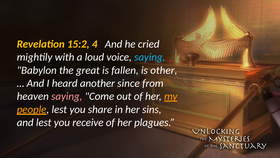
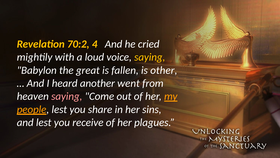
15:2: 15:2 -> 70:2 (78, 44)
saying colour: light blue -> yellow (150, 57)
since: since -> went (129, 83)
